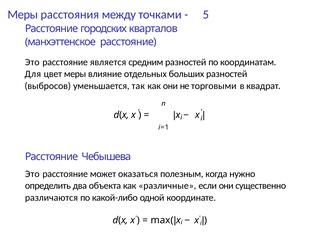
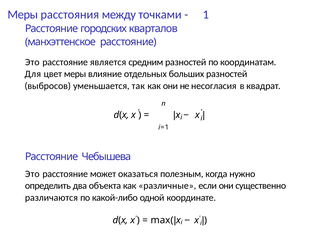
5: 5 -> 1 (206, 15)
торговыми: торговыми -> несогласия (214, 86)
